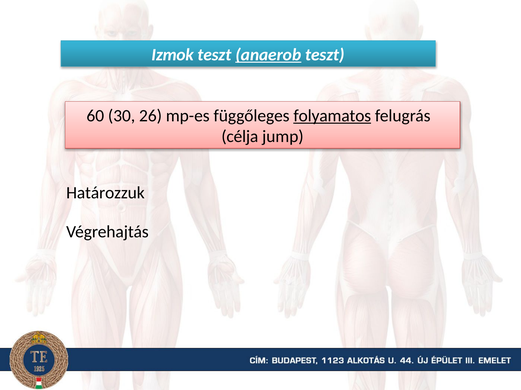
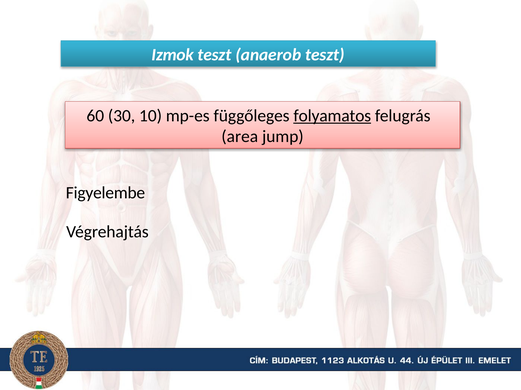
anaerob underline: present -> none (268, 55)
26: 26 -> 10 (151, 116)
célja: célja -> area (240, 137)
Határozzuk: Határozzuk -> Figyelembe (105, 193)
